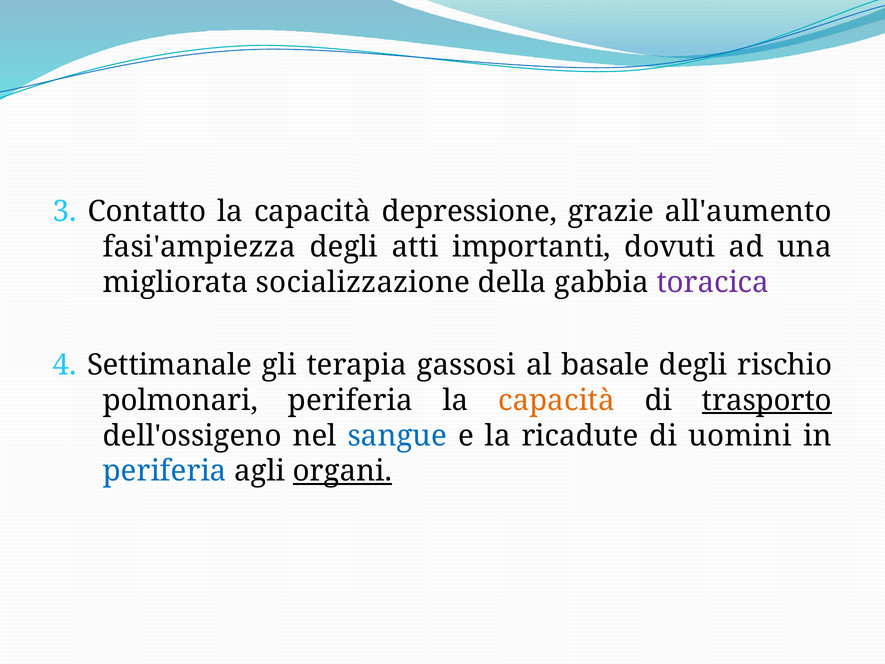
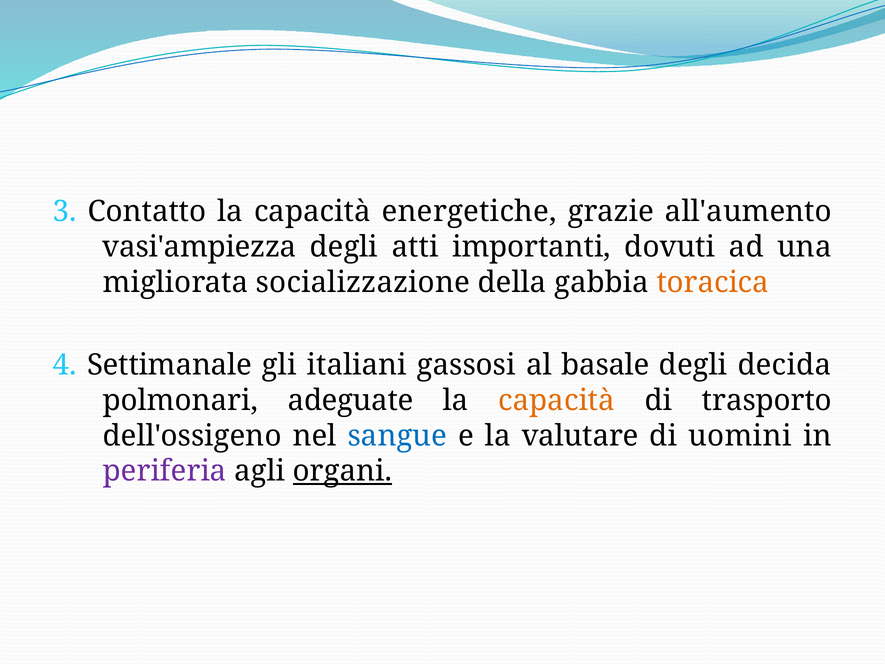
depressione: depressione -> energetiche (469, 211)
fasi'ampiezza: fasi'ampiezza -> vasi'ampiezza (199, 247)
toracica colour: purple -> orange (713, 282)
terapia: terapia -> italiani (357, 365)
rischio: rischio -> decida (784, 365)
polmonari periferia: periferia -> adeguate (351, 400)
trasporto underline: present -> none (767, 400)
ricadute: ricadute -> valutare (580, 436)
periferia colour: blue -> purple (165, 471)
